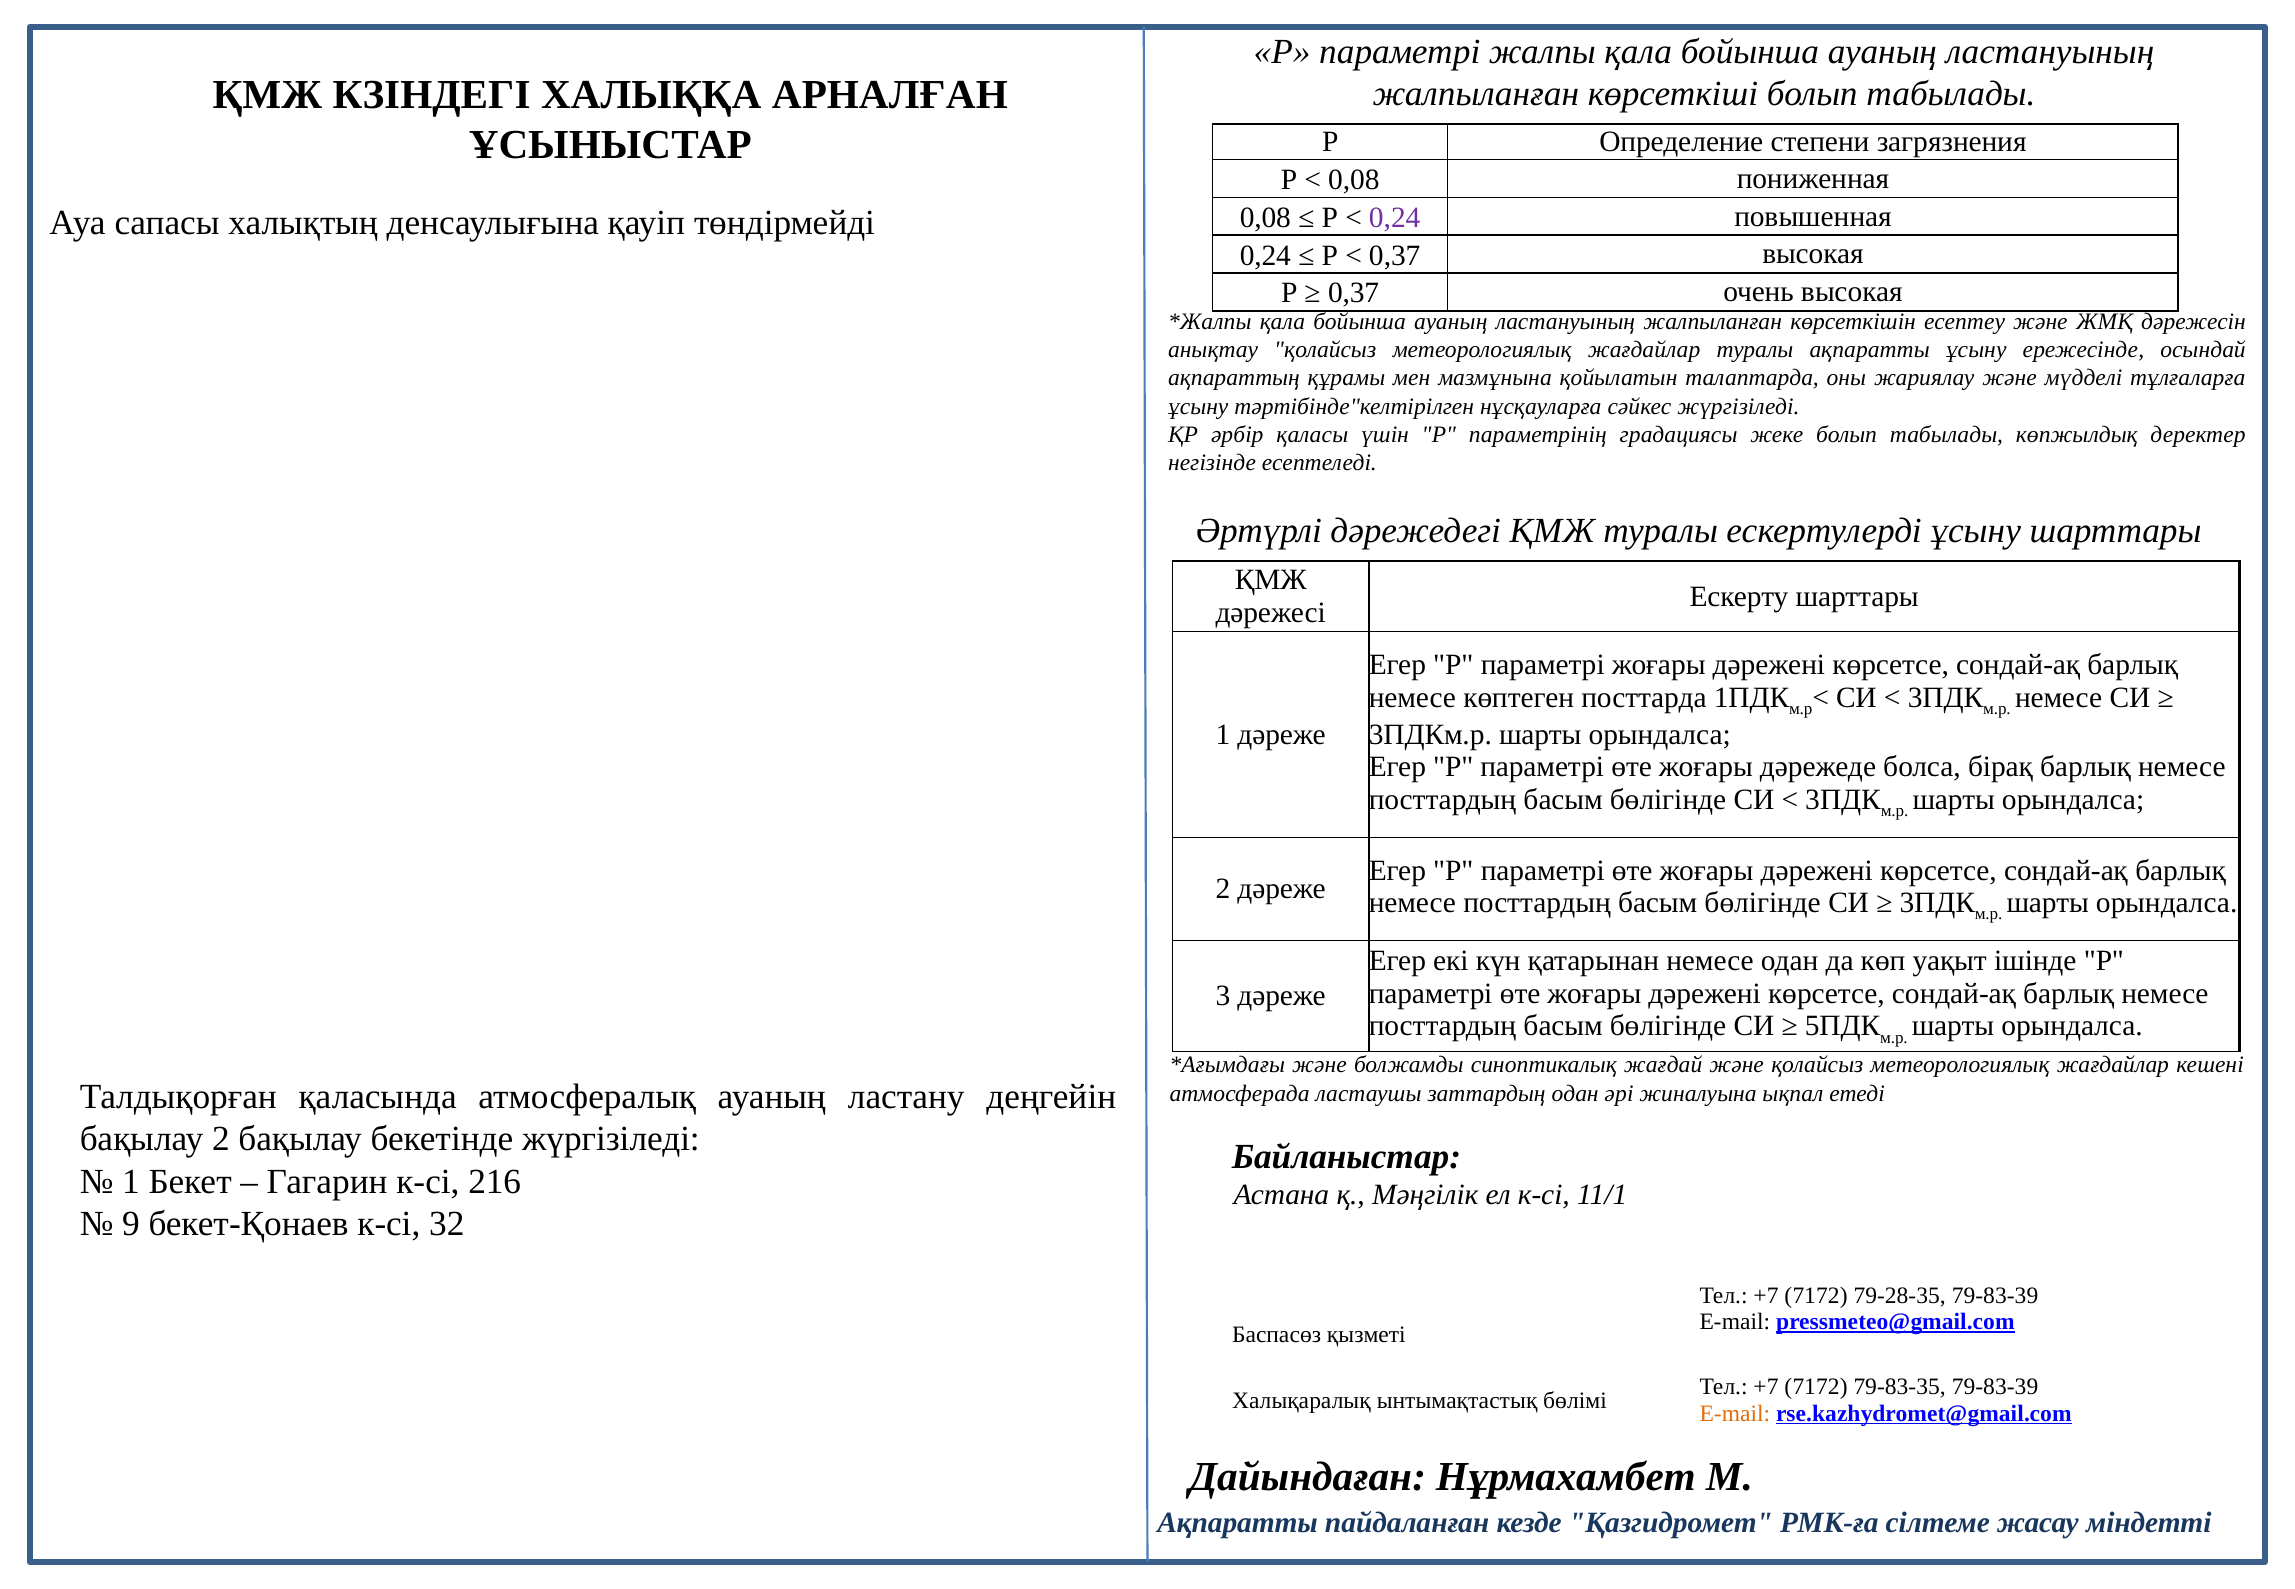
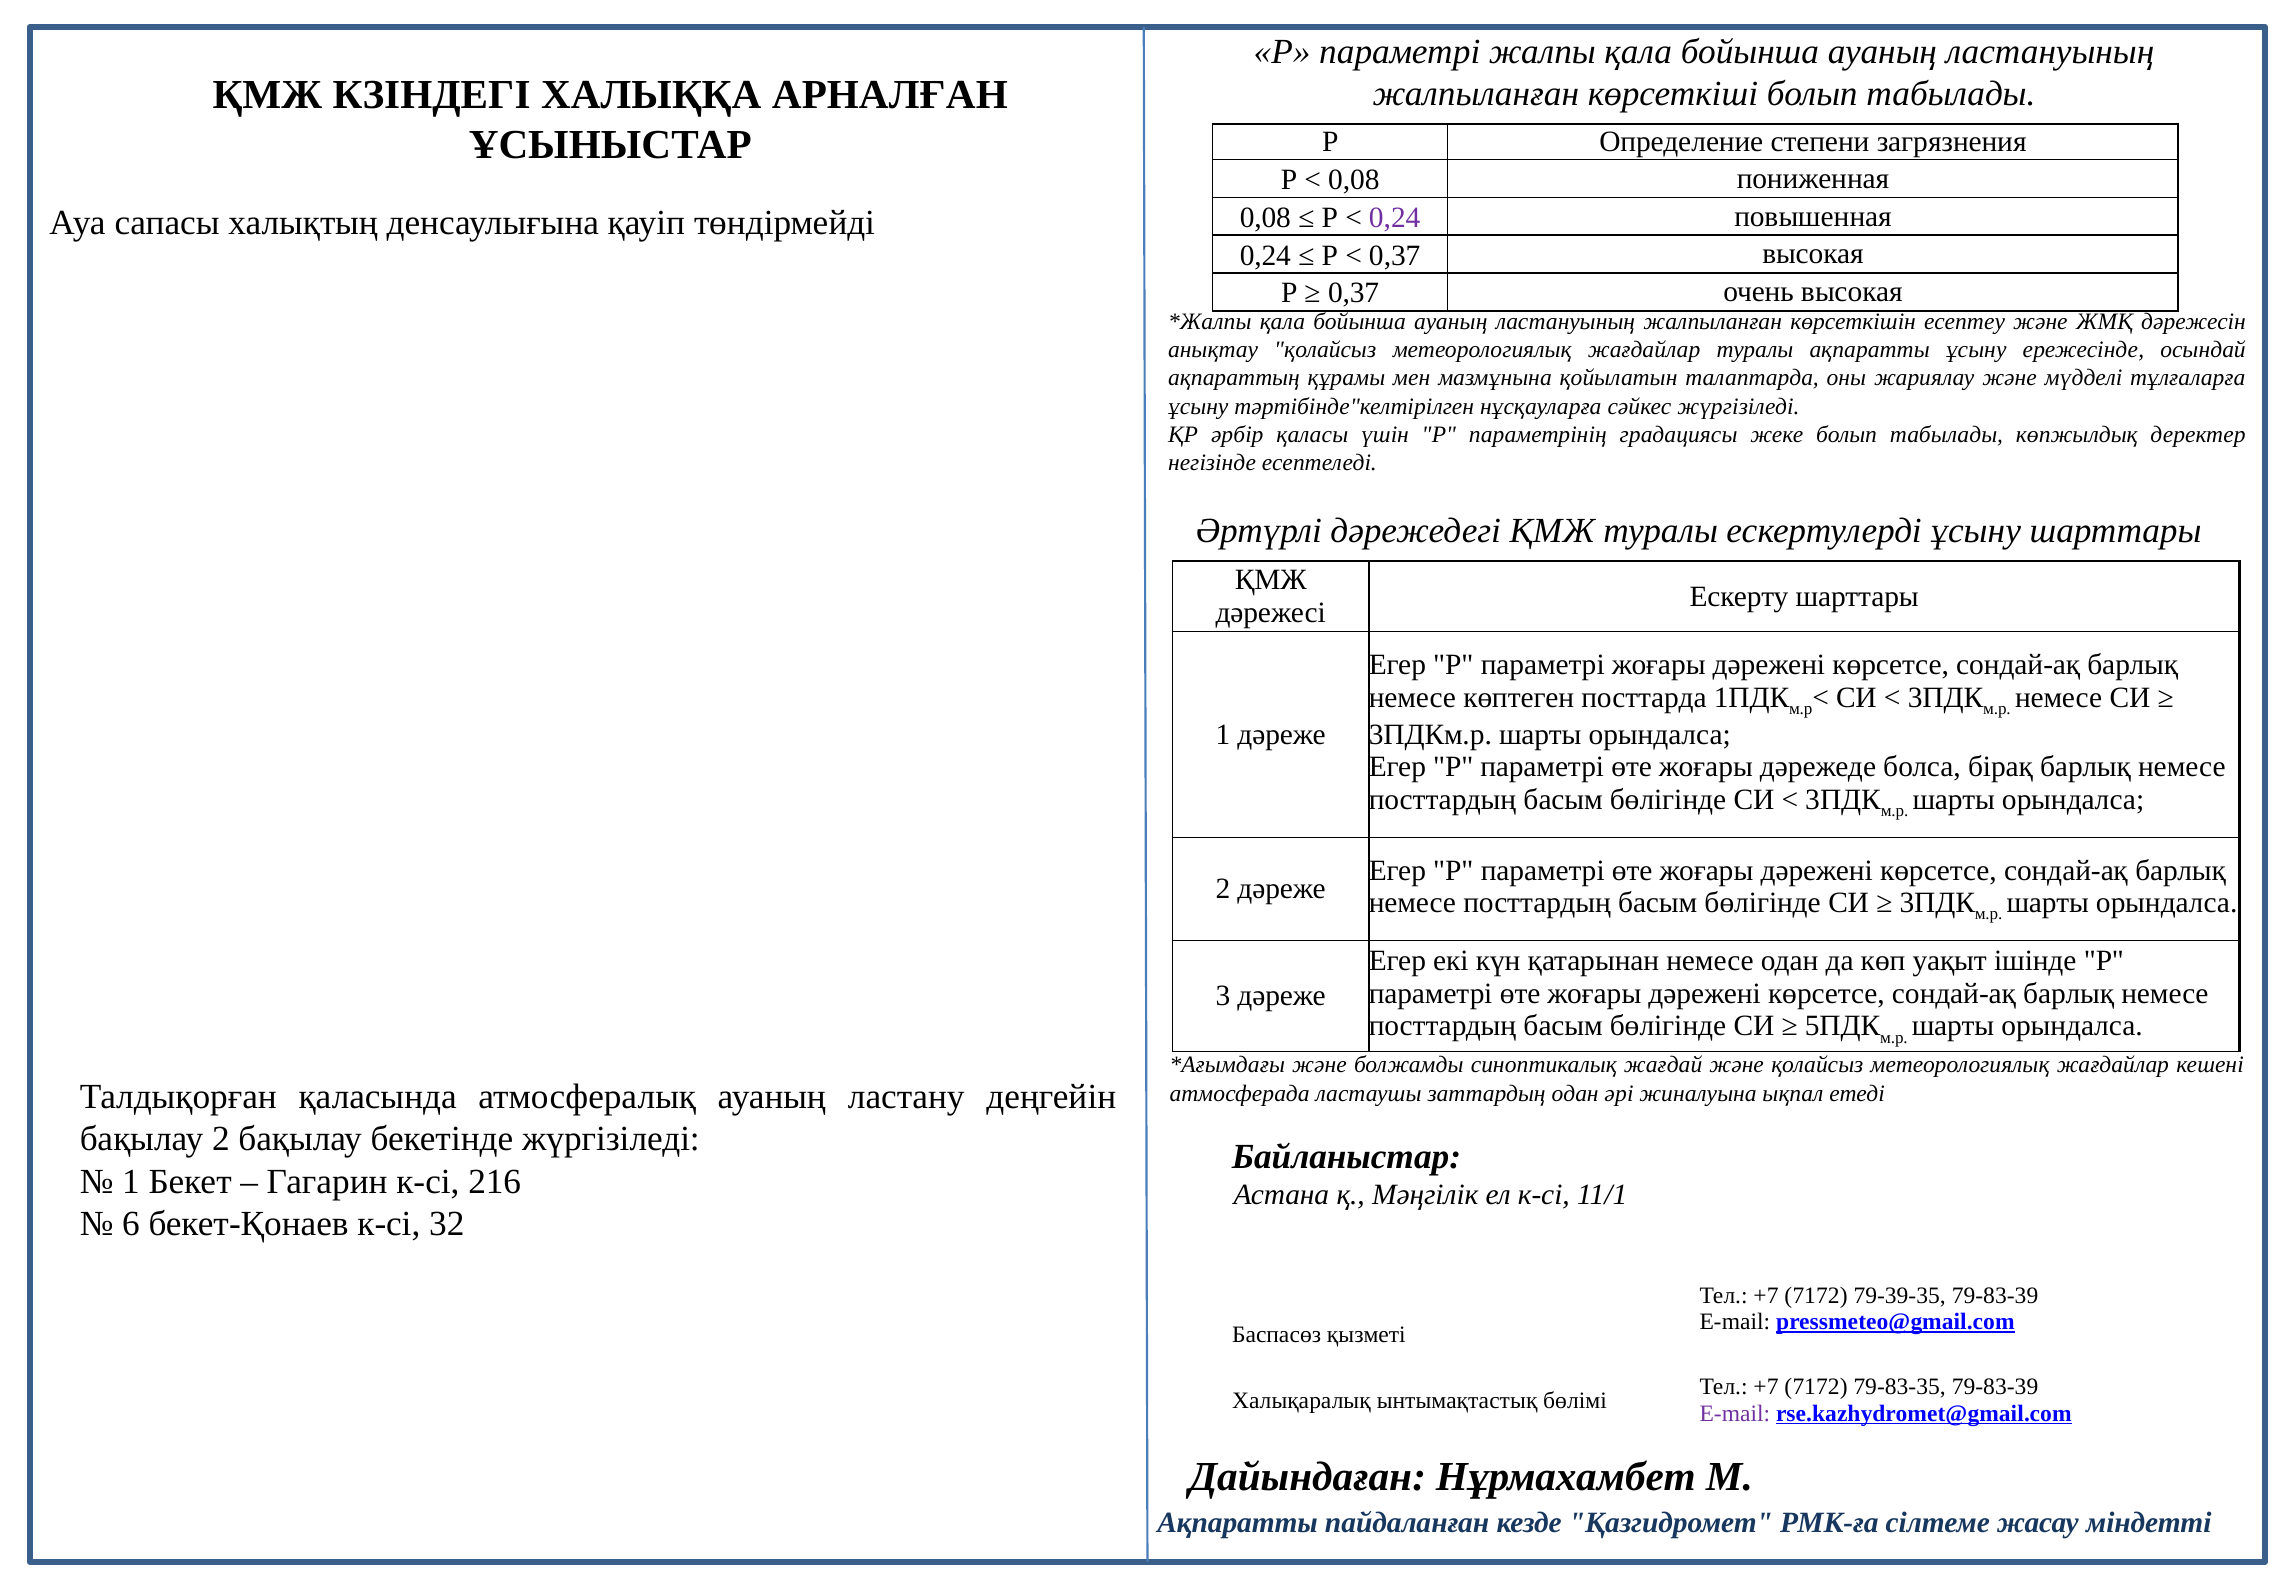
9: 9 -> 6 (131, 1224)
79-28-35: 79-28-35 -> 79-39-35 (1900, 1295)
E-mail colour: orange -> purple (1735, 1413)
